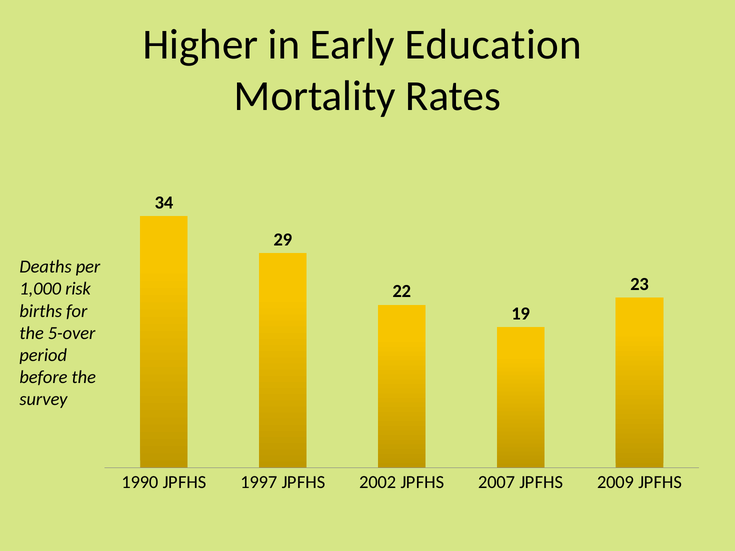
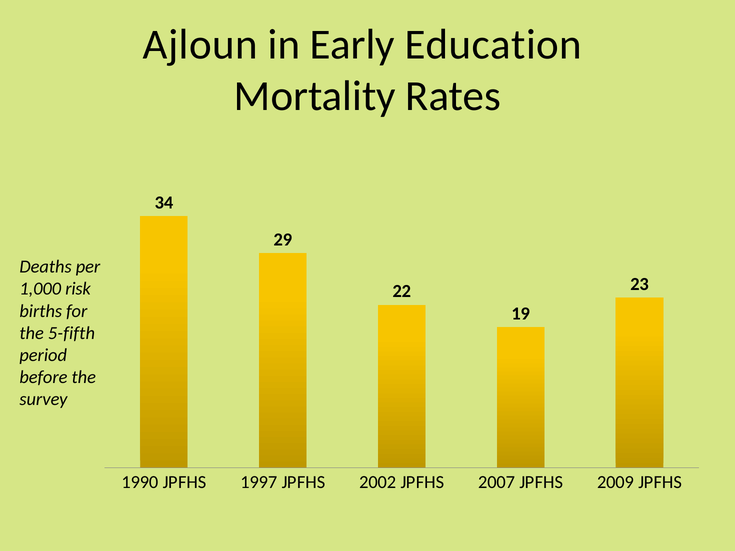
Higher: Higher -> Ajloun (200, 45)
5-over: 5-over -> 5-fifth (72, 333)
